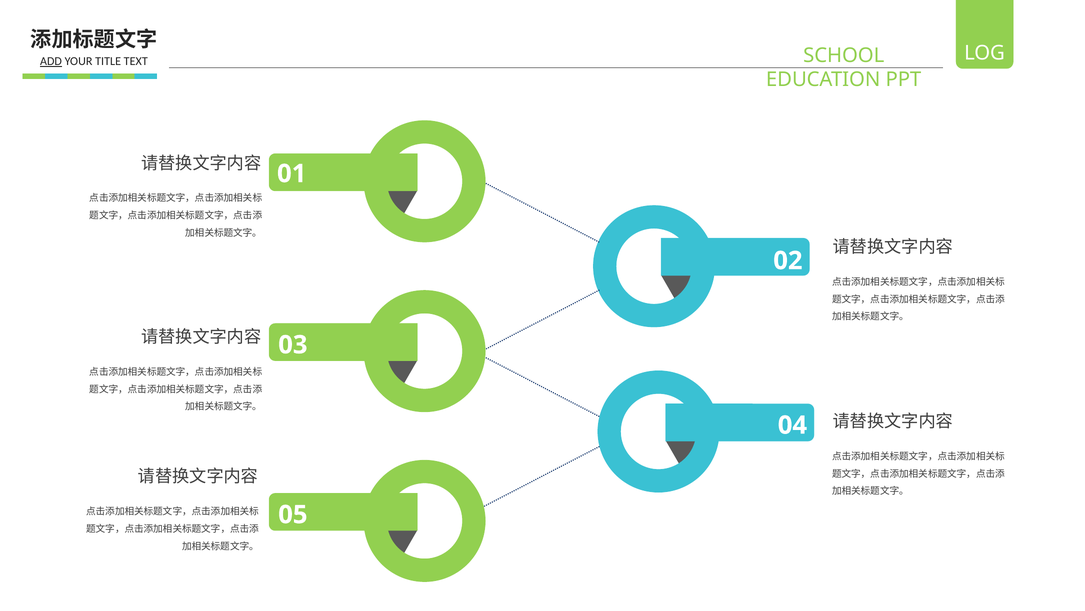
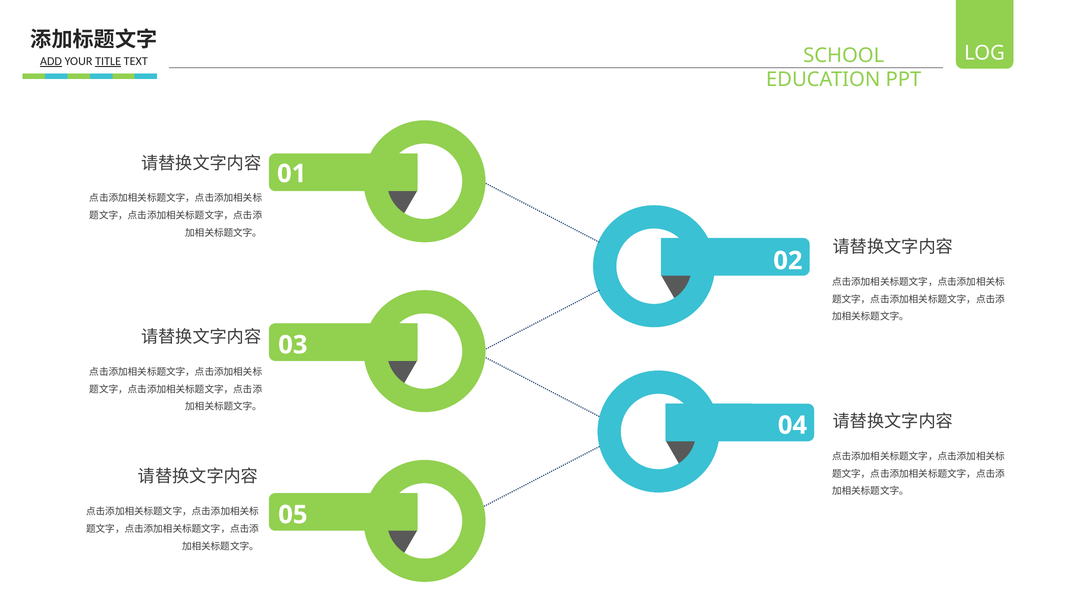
TITLE underline: none -> present (108, 61)
